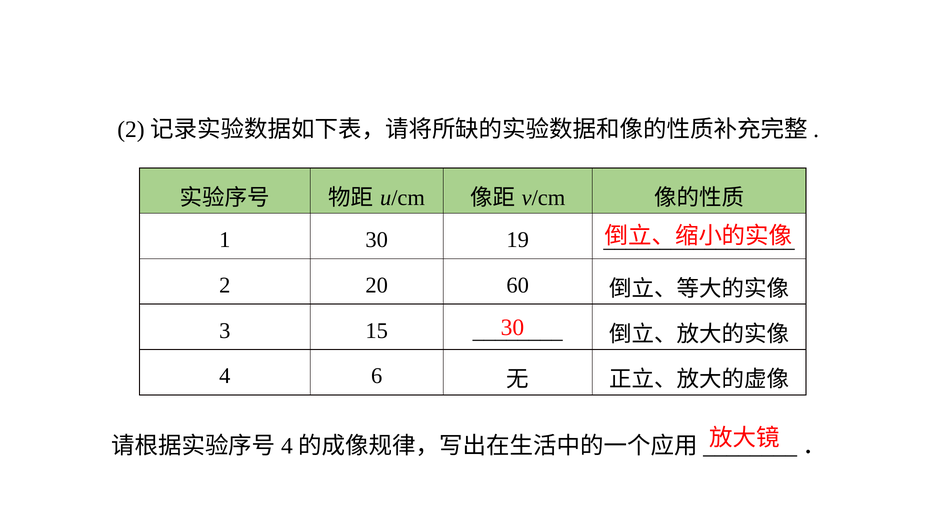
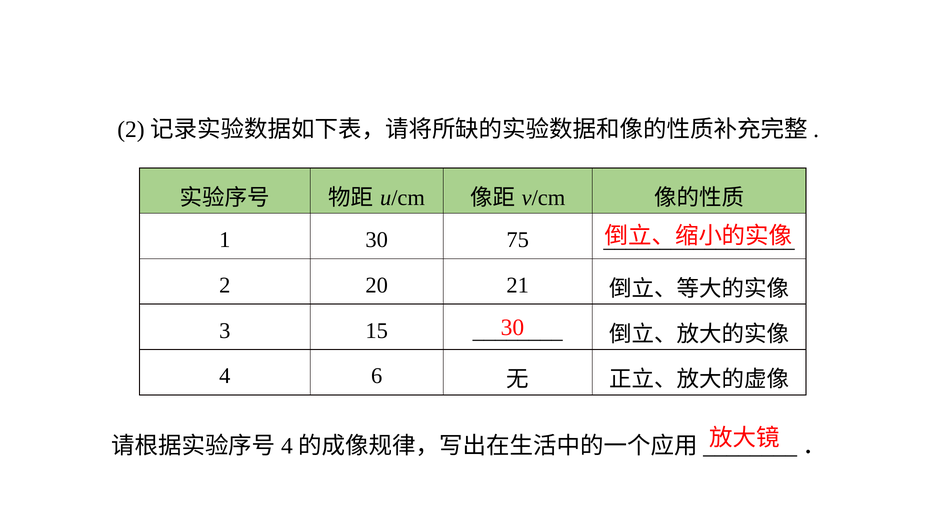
19: 19 -> 75 (518, 240)
60: 60 -> 21 (518, 285)
